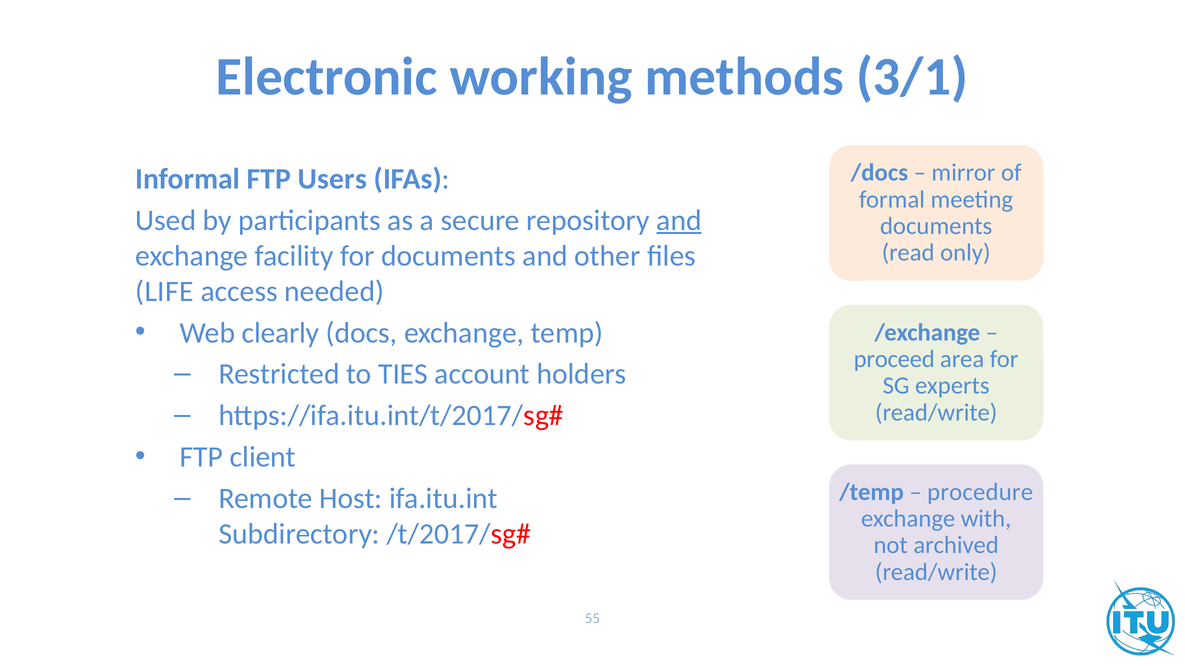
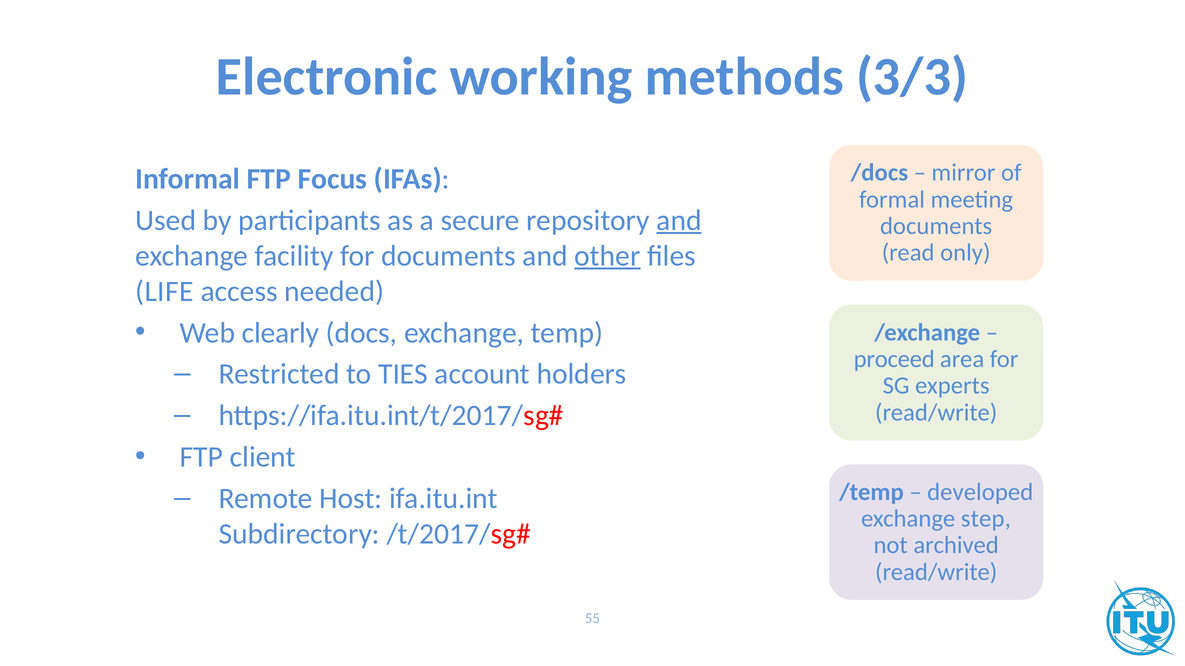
3/1: 3/1 -> 3/3 (912, 77)
Users: Users -> Focus (332, 179)
other underline: none -> present (607, 256)
procedure: procedure -> developed (980, 492)
with: with -> step (986, 519)
